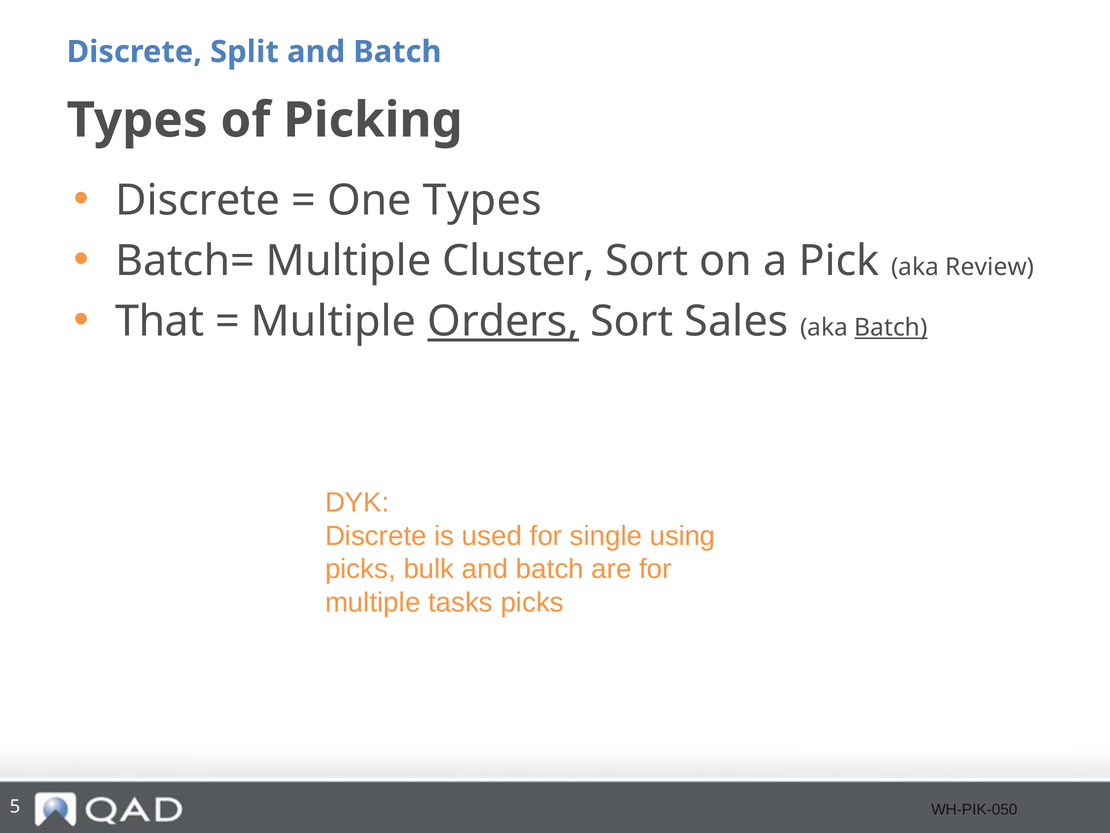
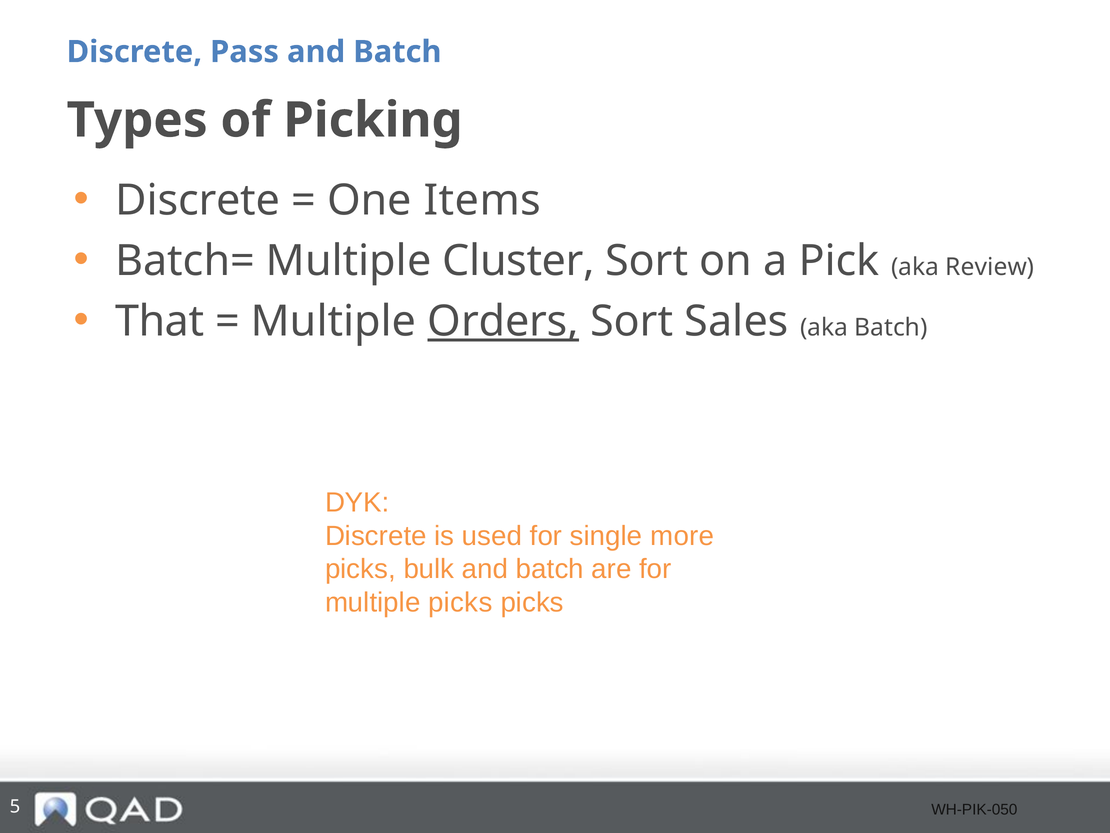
Split: Split -> Pass (245, 52)
One Types: Types -> Items (482, 200)
Batch underline: present -> none (891, 327)
using: using -> more (682, 536)
multiple tasks: tasks -> picks (460, 602)
